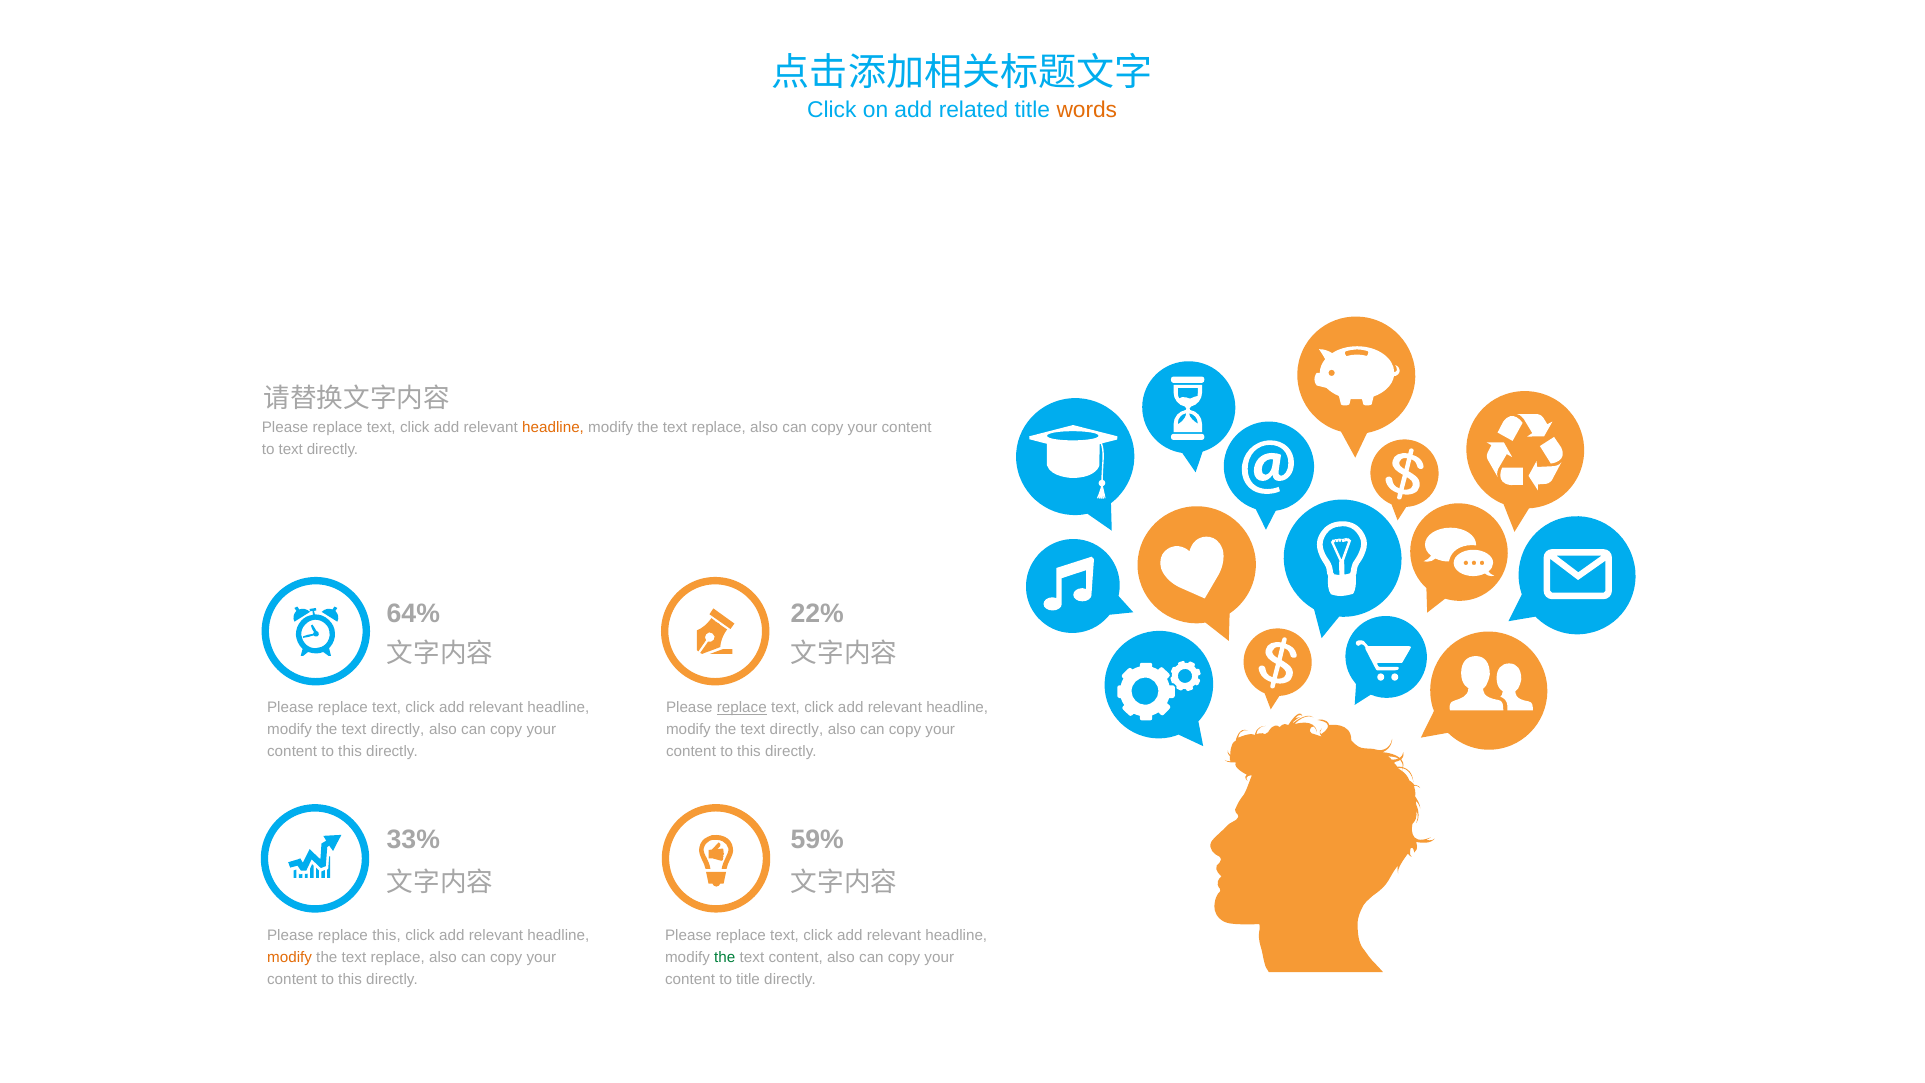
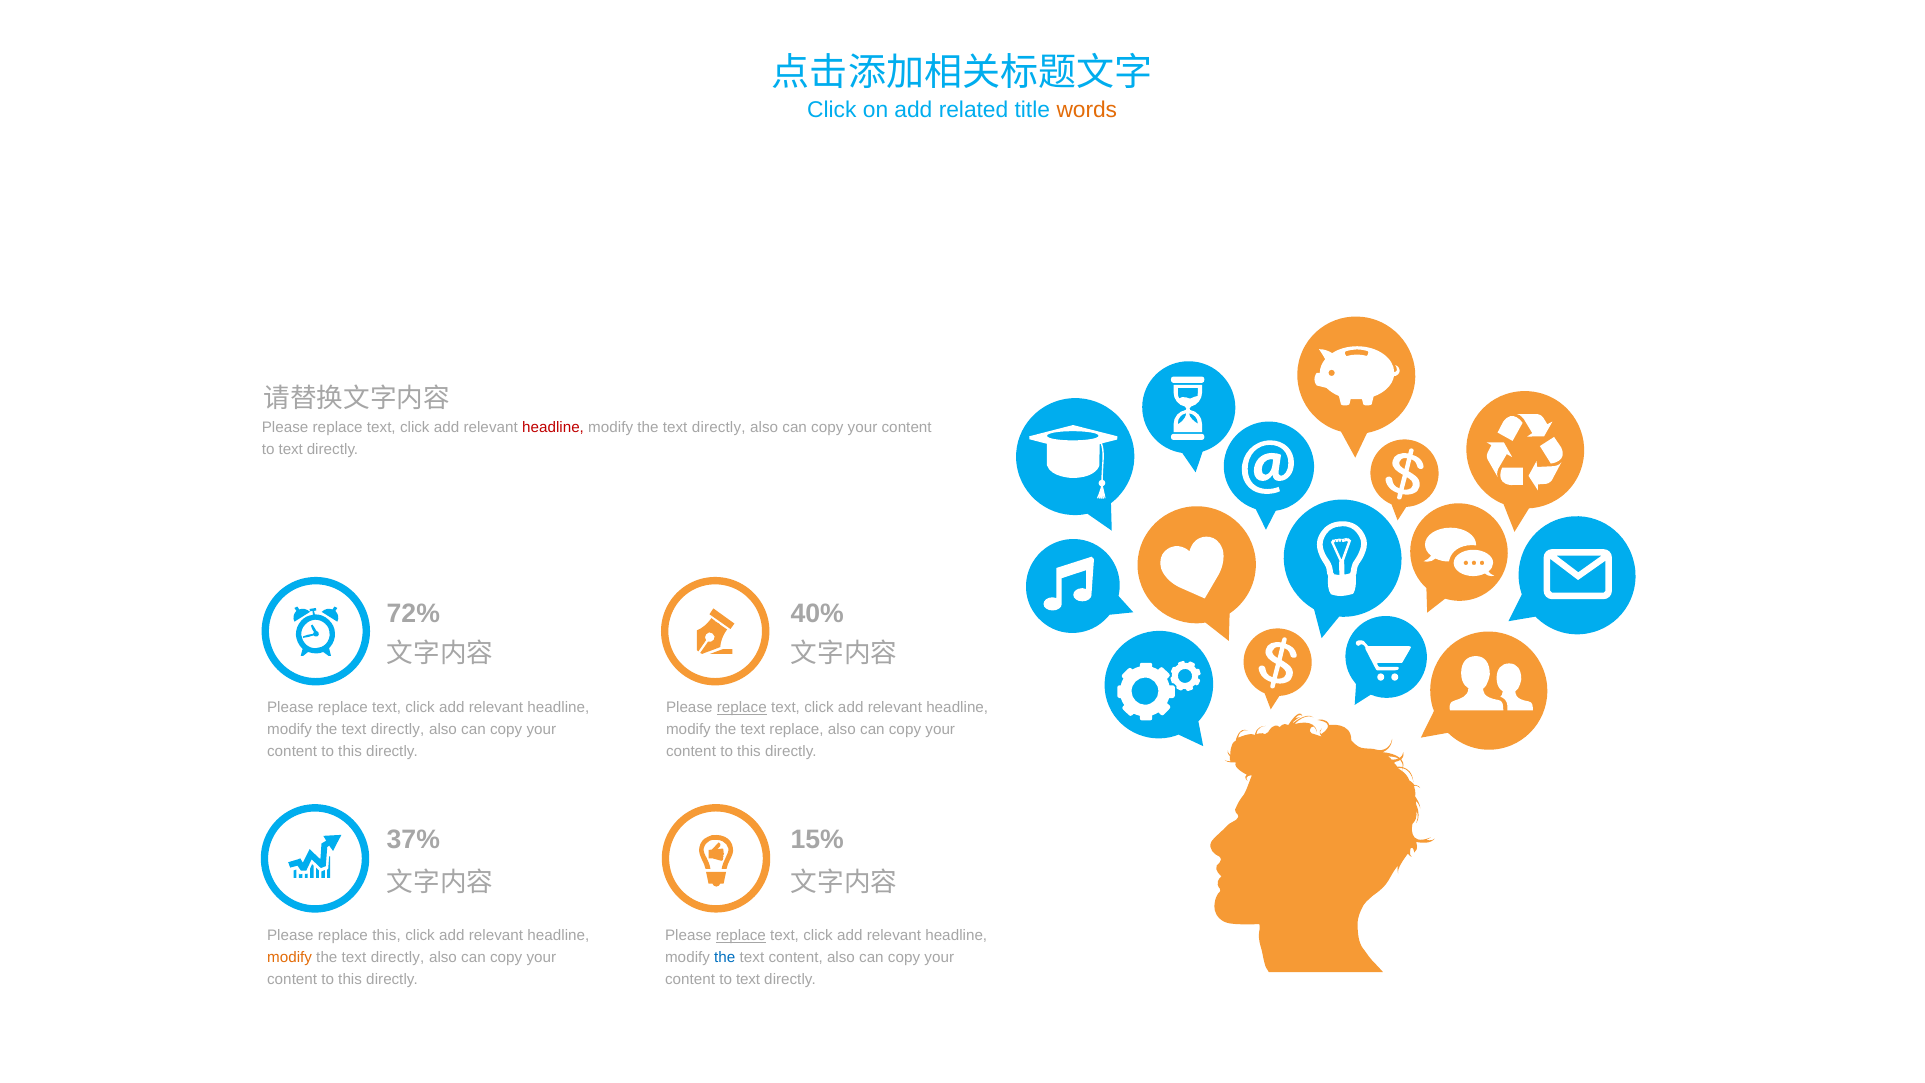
headline colour: orange -> red (553, 428)
replace: replace -> directly (719, 428)
64%: 64% -> 72% (413, 614)
22%: 22% -> 40% (817, 614)
directly: directly -> replace (797, 729)
33%: 33% -> 37% (413, 840)
59%: 59% -> 15% (817, 840)
replace underline: none -> present (741, 935)
replace: replace -> directly (398, 957)
the colour: green -> blue (725, 957)
title: title -> text (748, 979)
